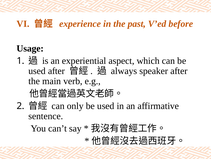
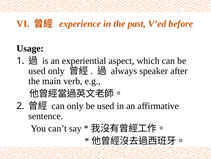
used after: after -> only (56, 71)
